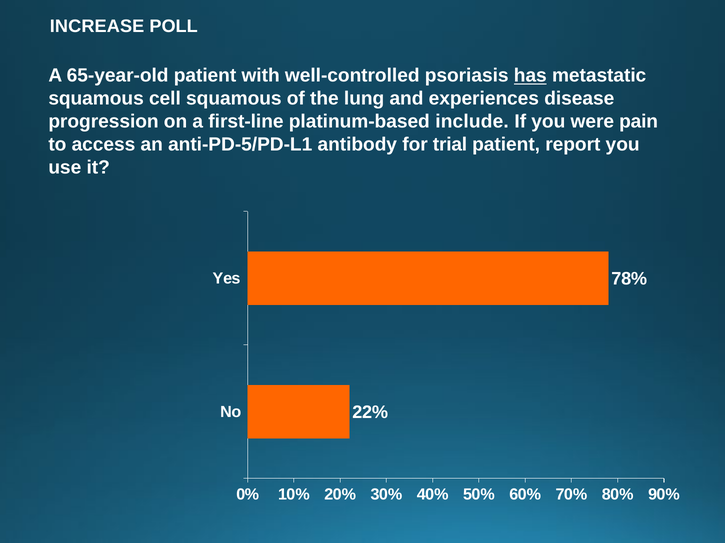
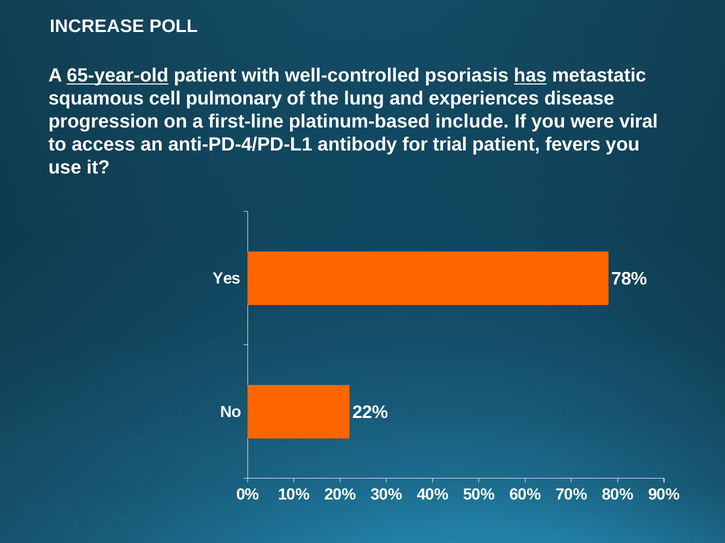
65-year-old underline: none -> present (118, 76)
cell squamous: squamous -> pulmonary (234, 99)
pain: pain -> viral (639, 122)
anti-PD-5/PD-L1: anti-PD-5/PD-L1 -> anti-PD-4/PD-L1 (240, 145)
report: report -> fevers (573, 145)
